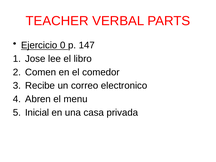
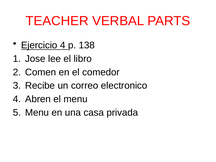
Ejercicio 0: 0 -> 4 (63, 45)
147: 147 -> 138 (87, 45)
Inicial: Inicial -> Menu (37, 113)
